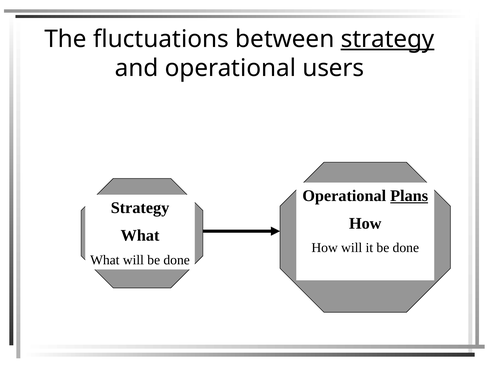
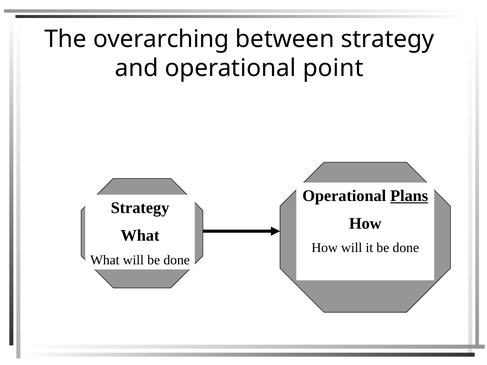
fluctuations: fluctuations -> overarching (161, 39)
strategy underline: present -> none (388, 39)
users: users -> point (333, 68)
